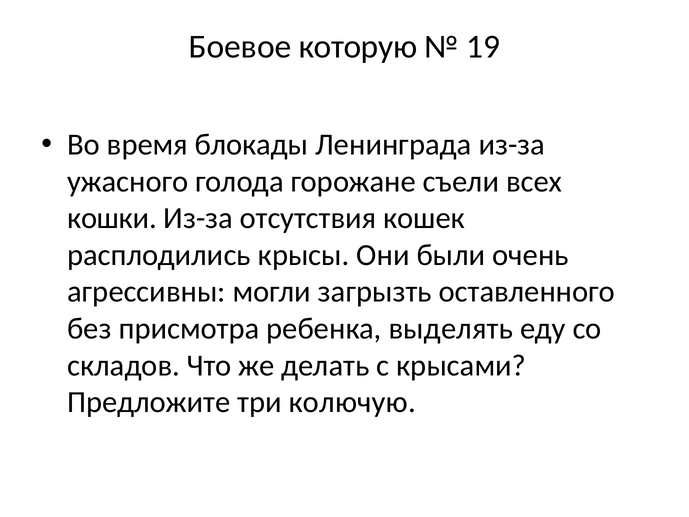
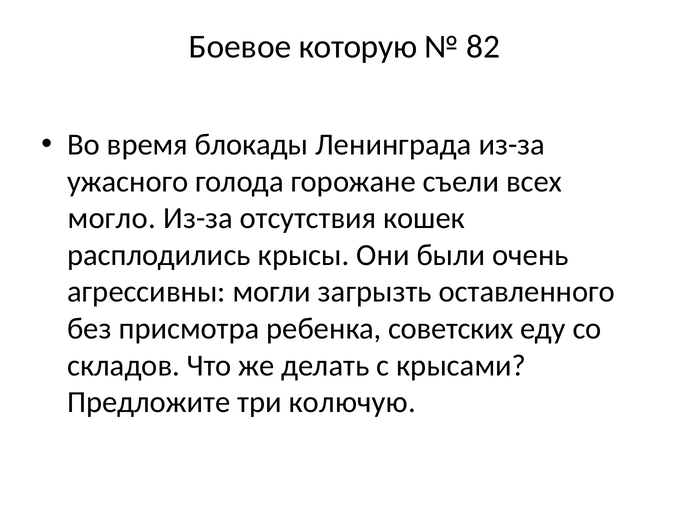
19: 19 -> 82 (483, 47)
кошки: кошки -> могло (112, 218)
выделять: выделять -> советских (451, 328)
